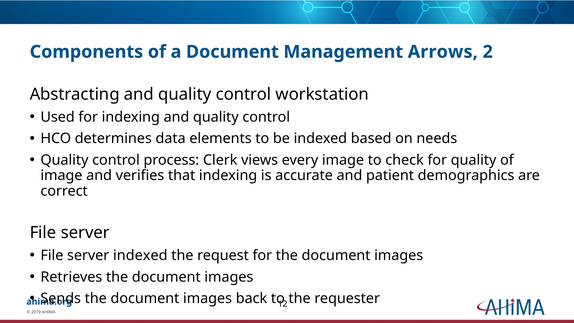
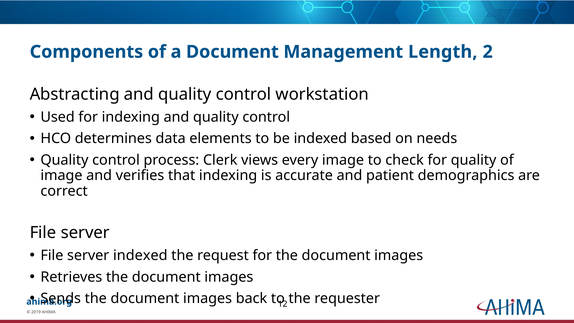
Arrows: Arrows -> Length (443, 52)
